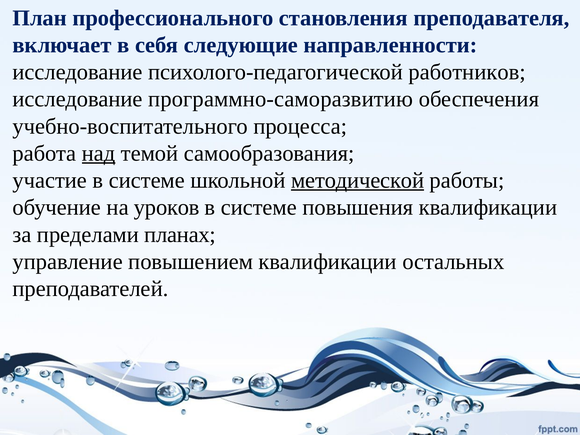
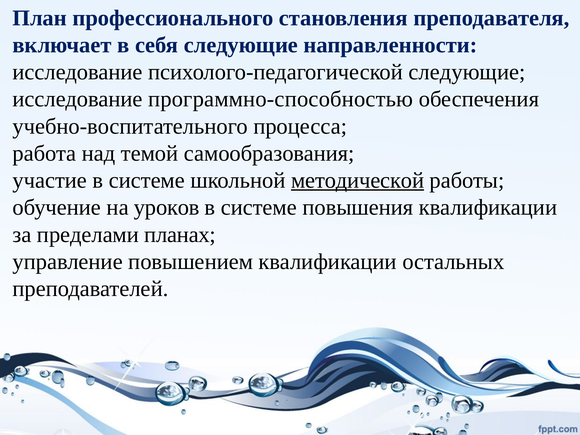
психолого-педагогической работников: работников -> следующие (467, 72)
программно-саморазвитию: программно-саморазвитию -> программно-способностью (281, 99)
над underline: present -> none (99, 153)
